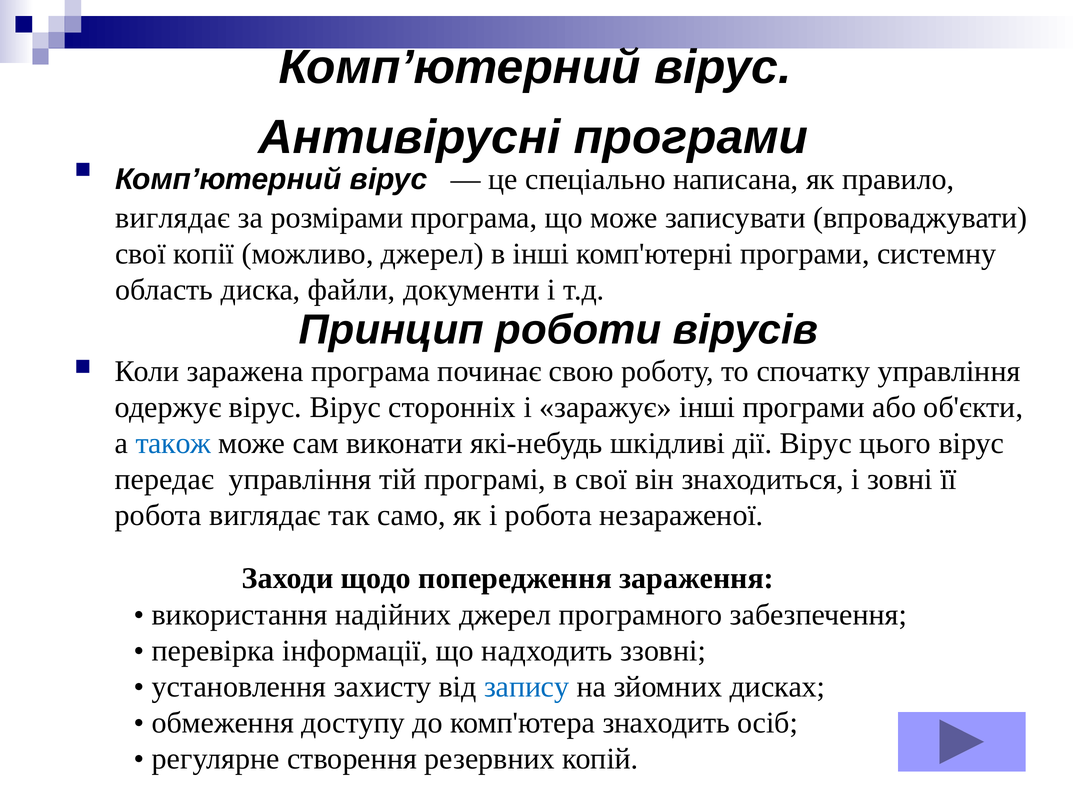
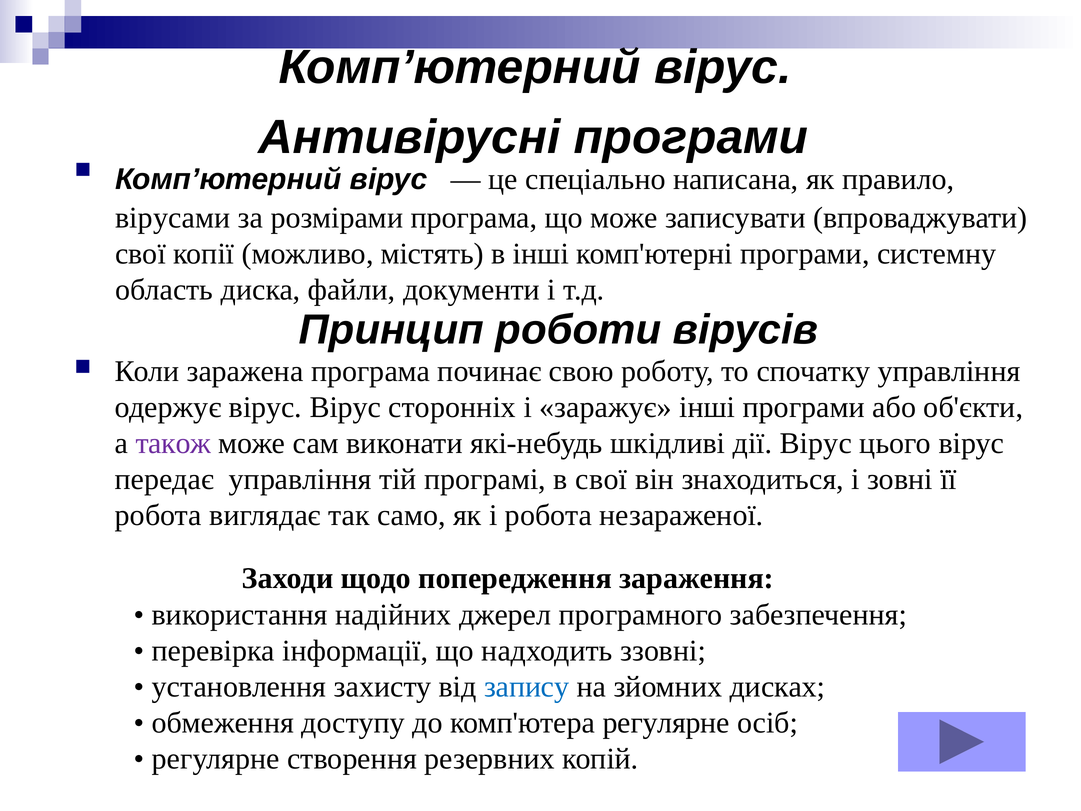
виглядає: виглядає -> вірусами (173, 218)
можливо джерел: джерел -> містять (432, 254)
також colour: blue -> purple (173, 443)
комп'ютера знаходить: знаходить -> регулярне (666, 723)
